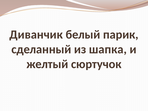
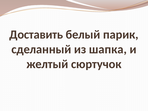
Диванчик: Диванчик -> Доставить (36, 35)
